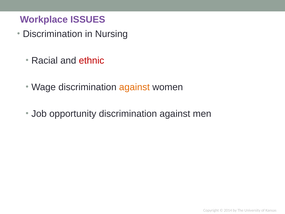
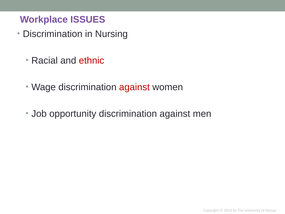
against colour: orange -> red (134, 87)
